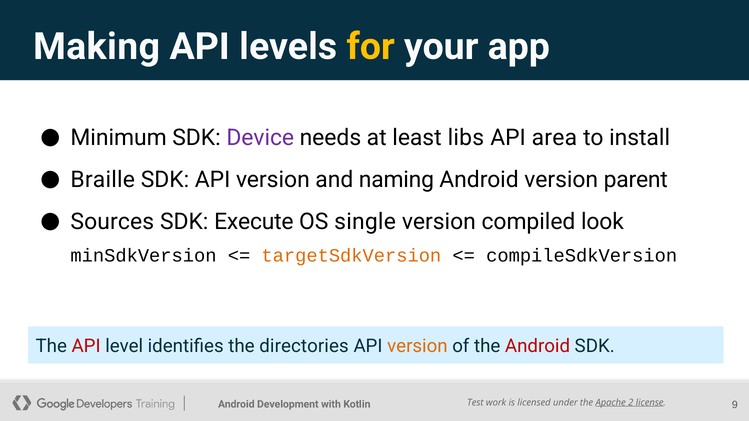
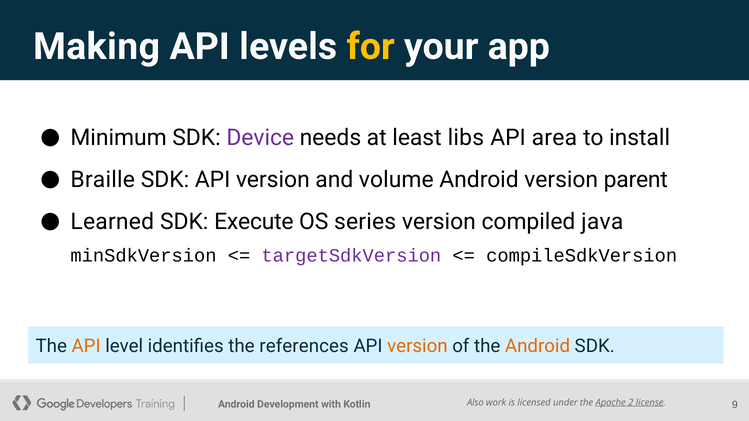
naming: naming -> volume (396, 180)
Sources: Sources -> Learned (112, 222)
single: single -> series (365, 222)
look: look -> java (602, 222)
targetSdkVersion colour: orange -> purple (351, 256)
API colour: red -> orange (86, 347)
directories: directories -> references (304, 347)
Android colour: red -> orange (538, 347)
Test: Test -> Also (475, 403)
